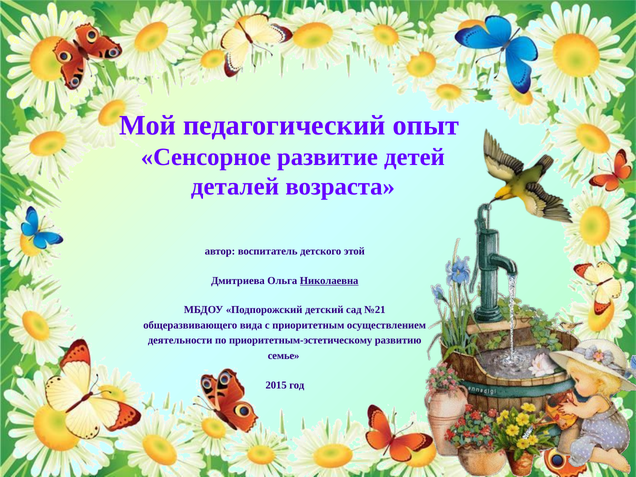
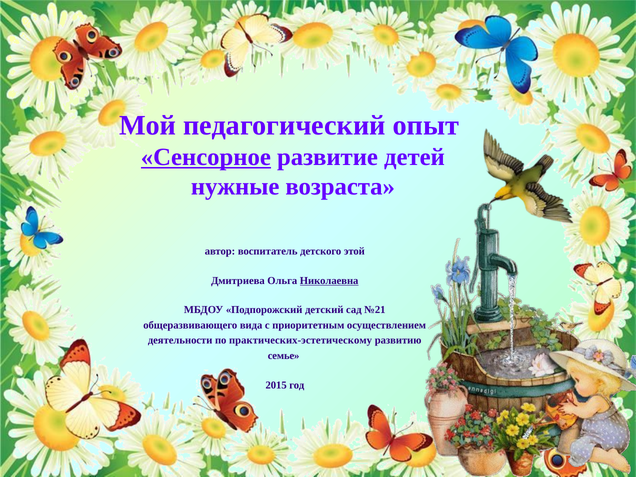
Сенсорное underline: none -> present (206, 157)
деталей: деталей -> нужные (235, 187)
приоритетным-эстетическому: приоритетным-эстетическому -> практических-эстетическому (301, 340)
